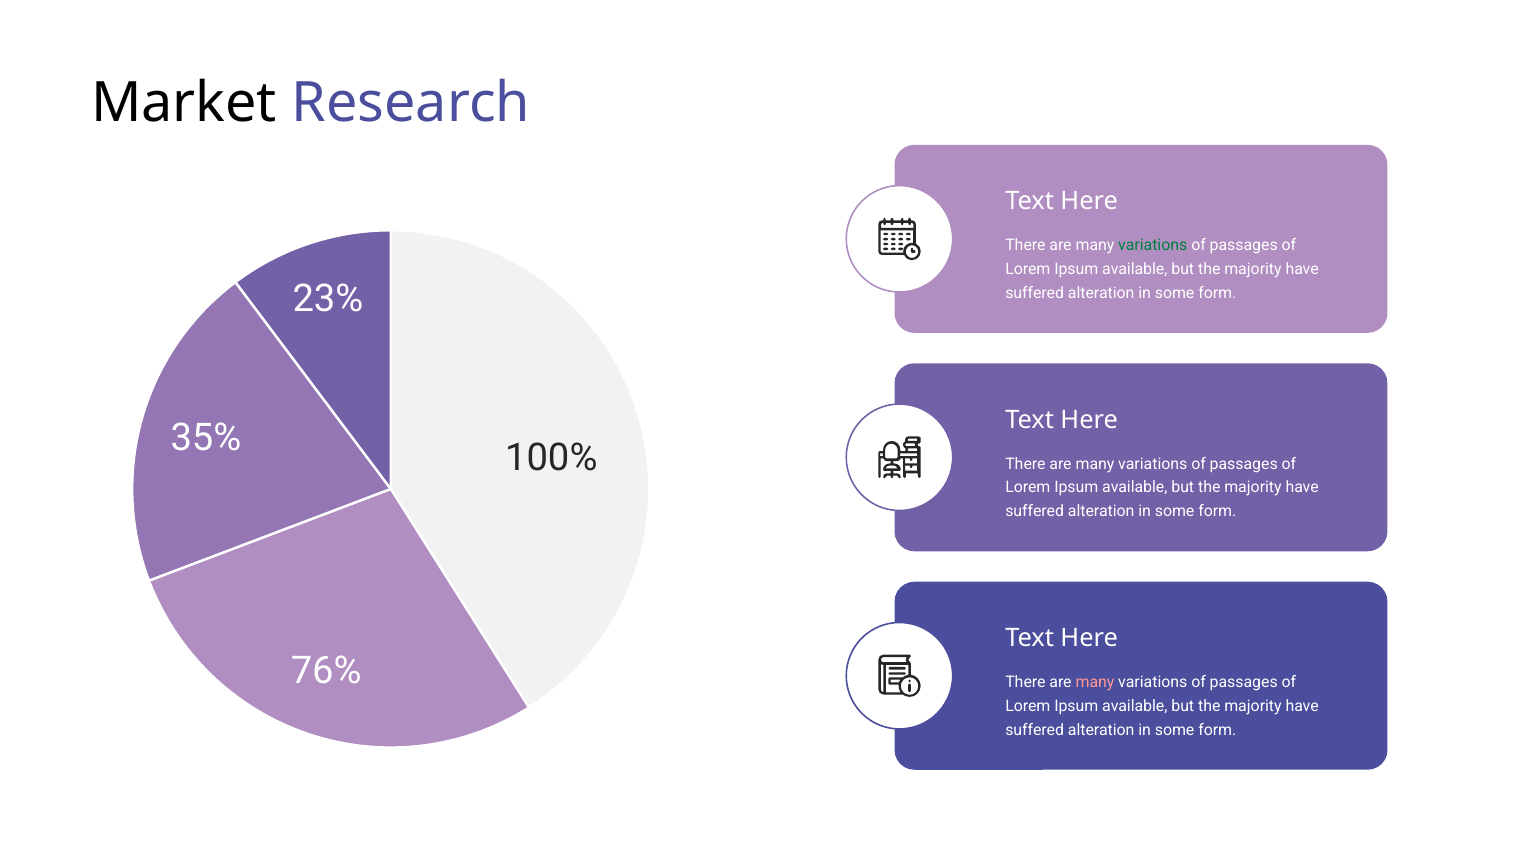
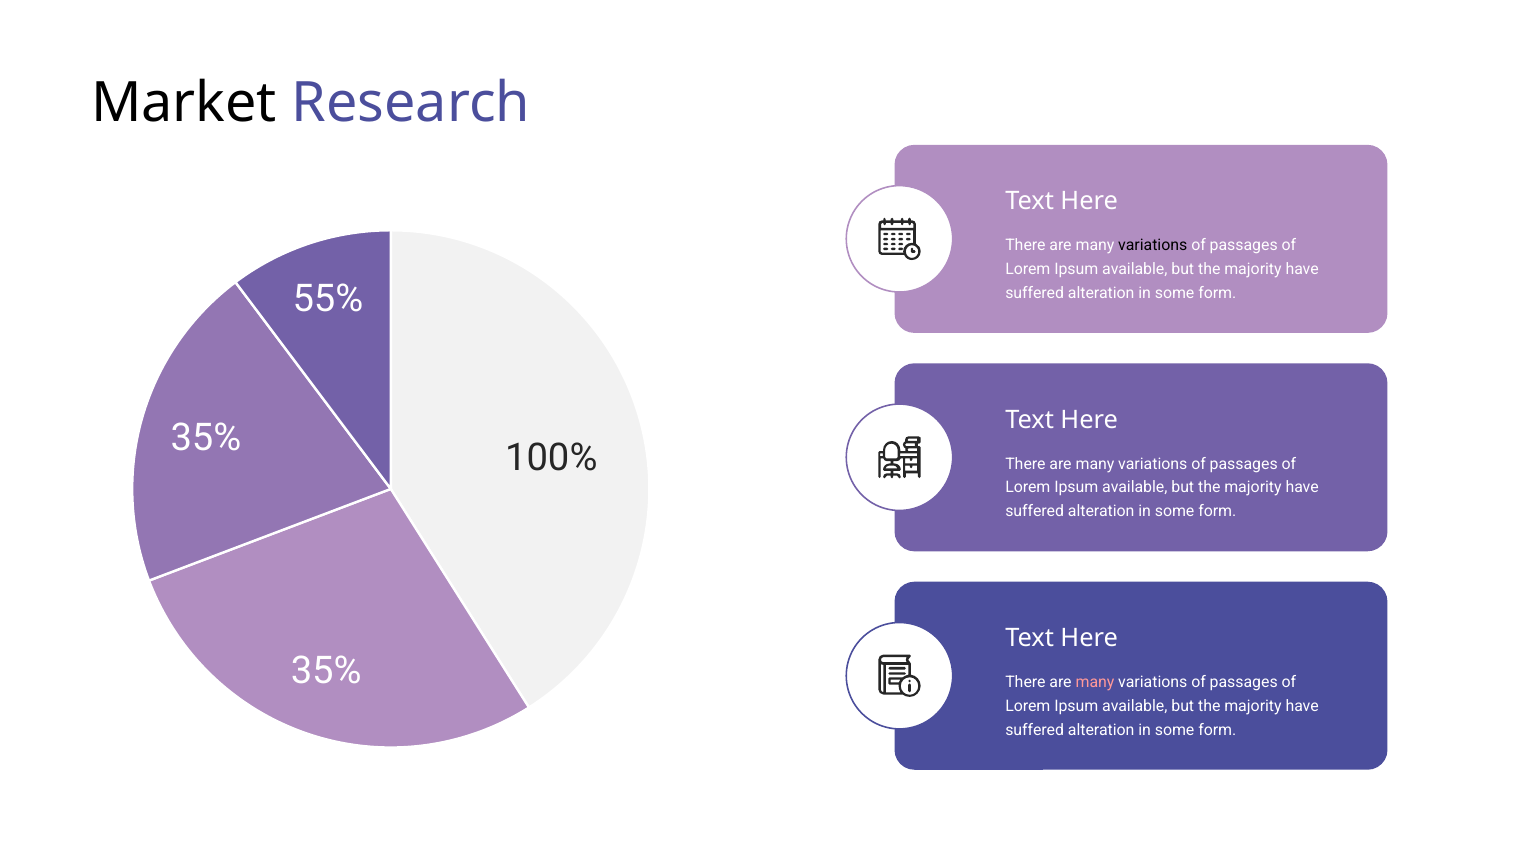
variations colour: green -> black (1153, 245)
23%: 23% -> 55% (328, 299)
76%: 76% -> 35% (326, 671)
